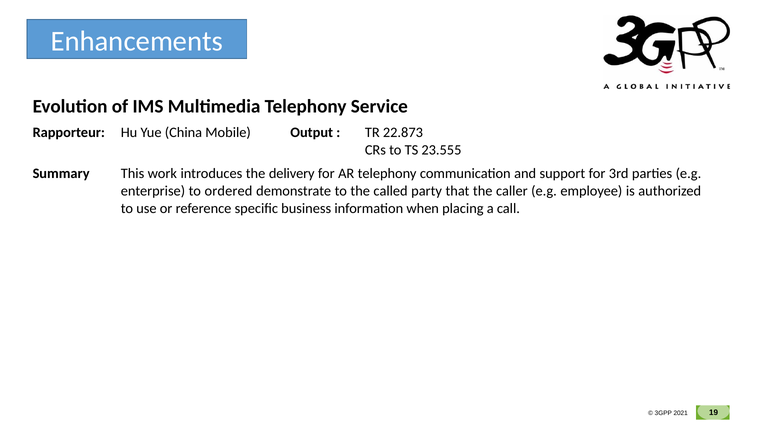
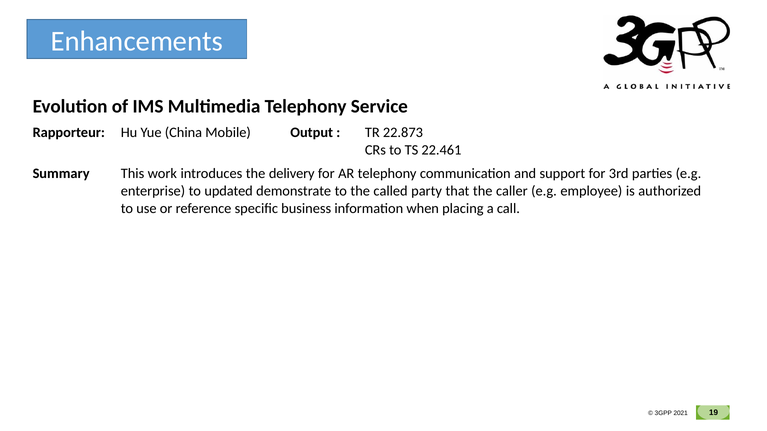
23.555: 23.555 -> 22.461 (441, 150)
ordered: ordered -> updated (229, 191)
